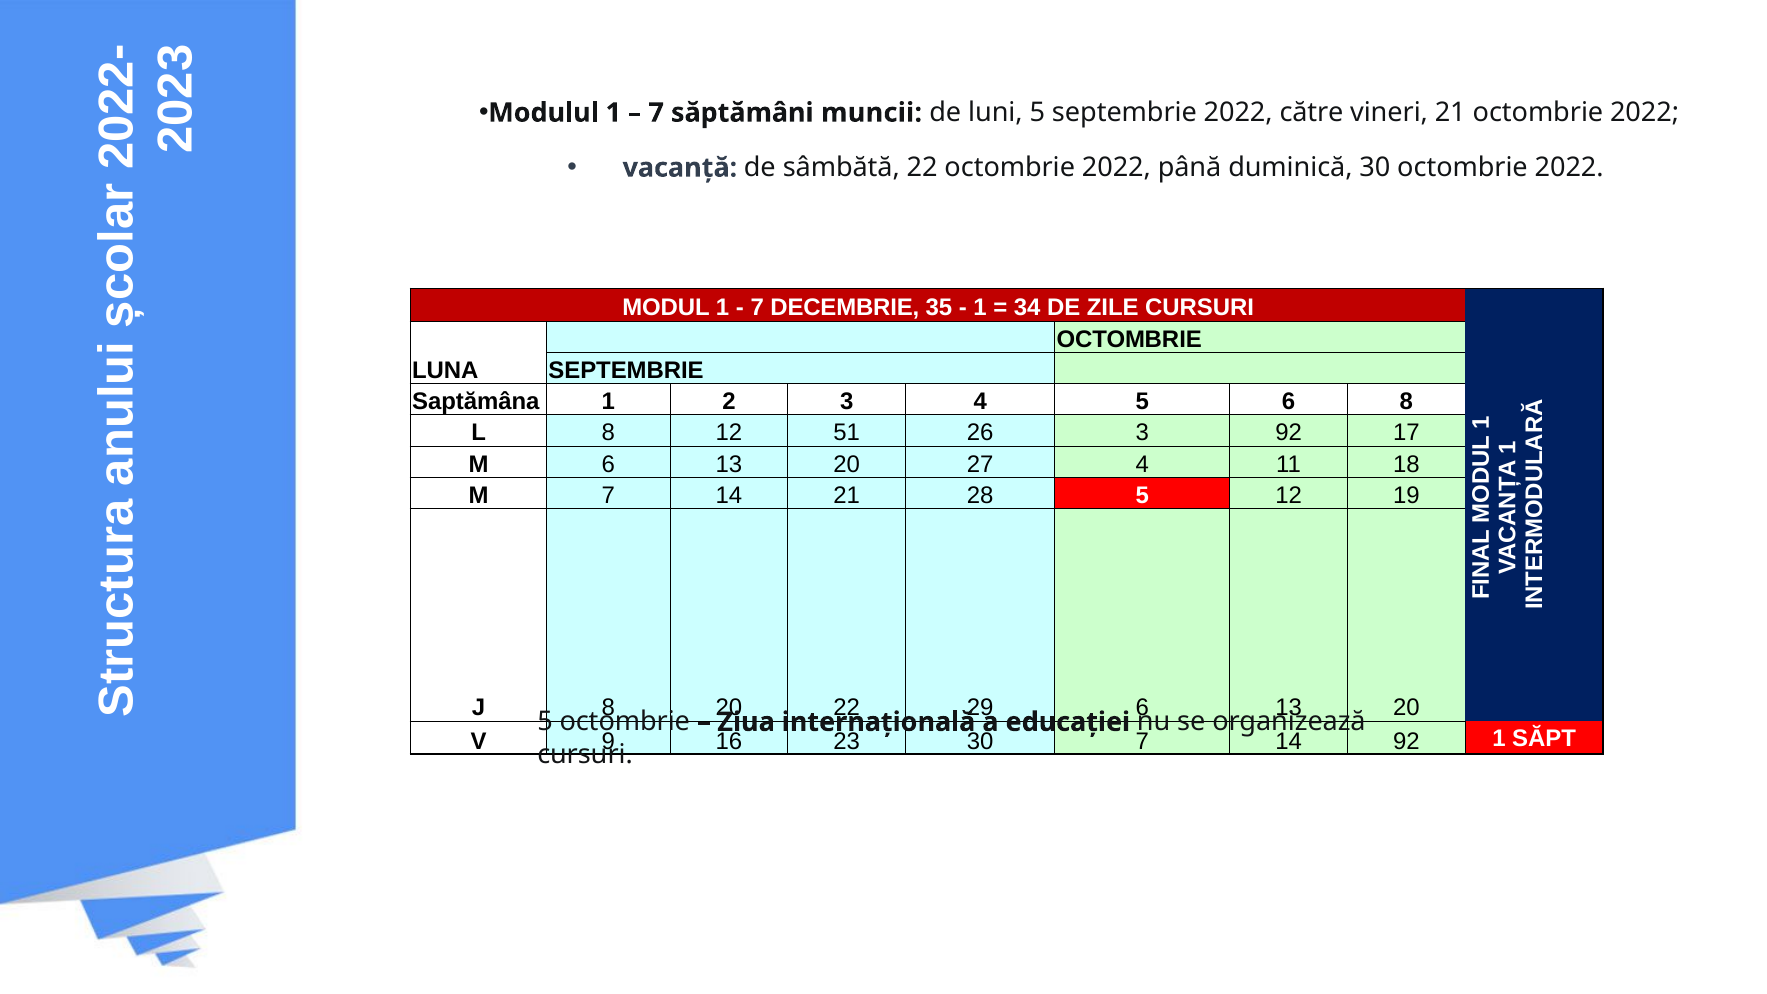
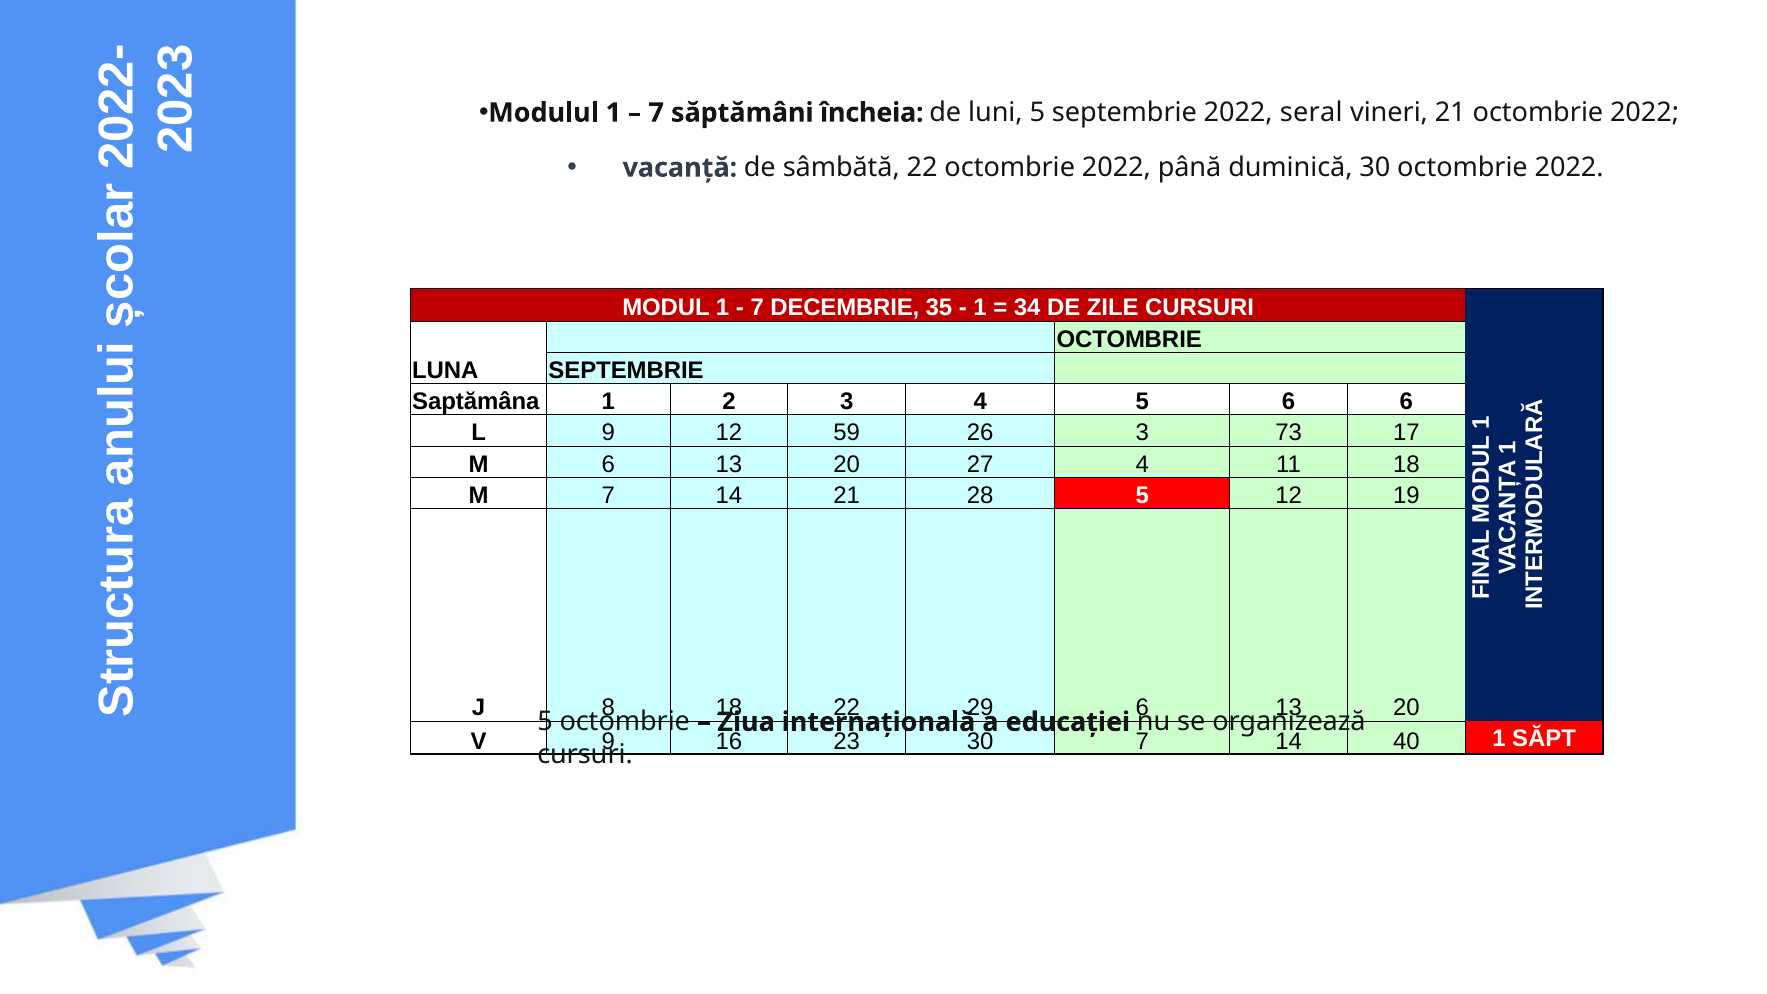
muncii: muncii -> încheia (872, 113)
către: către -> seral (1311, 113)
6 8: 8 -> 6 (1406, 402)
L 8: 8 -> 9 (608, 433)
51: 51 -> 59 (847, 433)
3 92: 92 -> 73 (1289, 433)
8 20: 20 -> 18 (729, 708)
92: 92 -> 40 (1406, 741)
